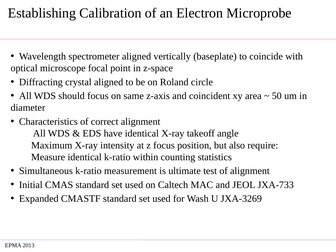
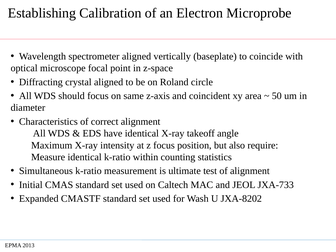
JXA-3269: JXA-3269 -> JXA-8202 (241, 199)
